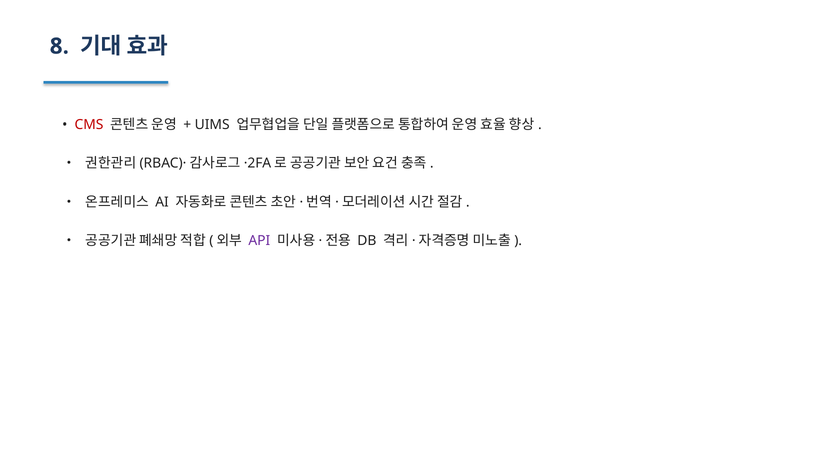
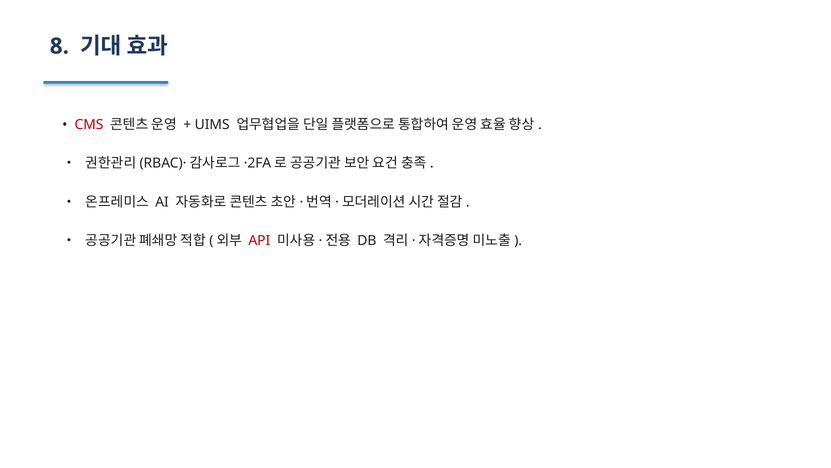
API colour: purple -> red (259, 240)
